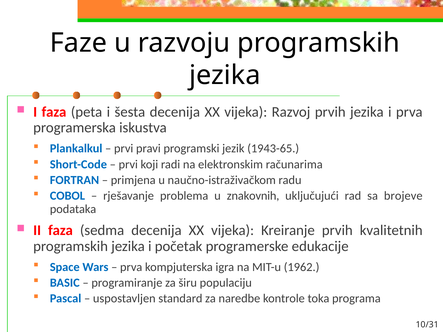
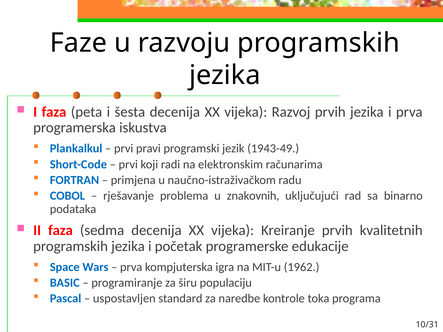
1943-65: 1943-65 -> 1943-49 (273, 149)
brojeve: brojeve -> binarno (403, 196)
